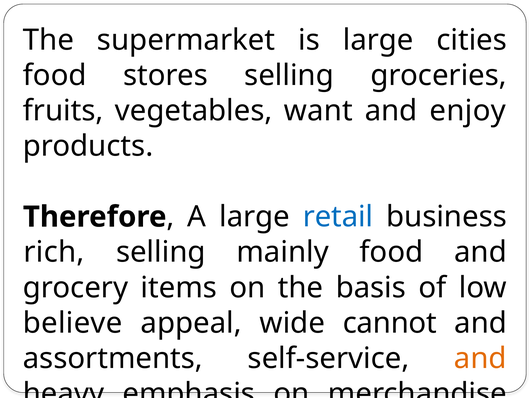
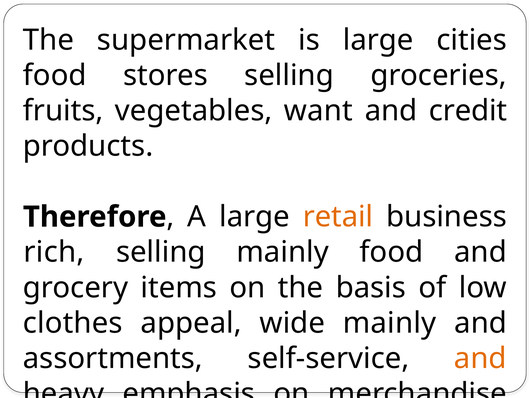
enjoy: enjoy -> credit (468, 111)
retail colour: blue -> orange (338, 217)
believe: believe -> clothes (73, 323)
wide cannot: cannot -> mainly (390, 323)
